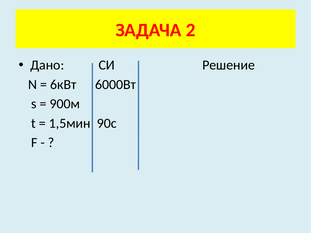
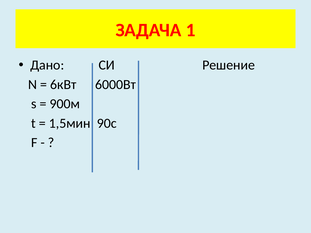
2: 2 -> 1 (191, 30)
